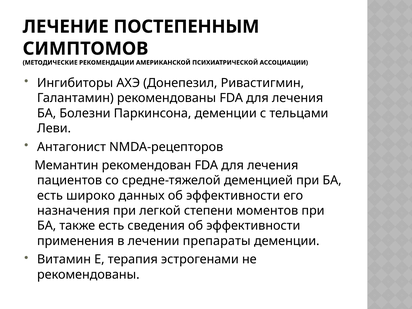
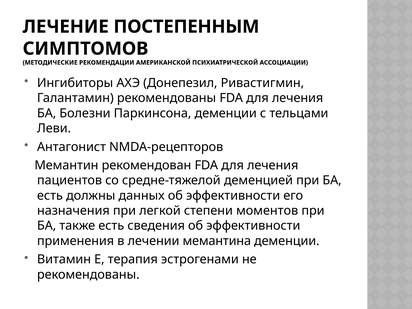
широко: широко -> должны (91, 196)
препараты: препараты -> мемантина (217, 241)
